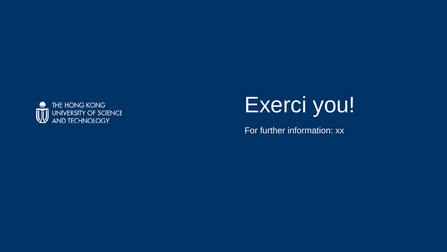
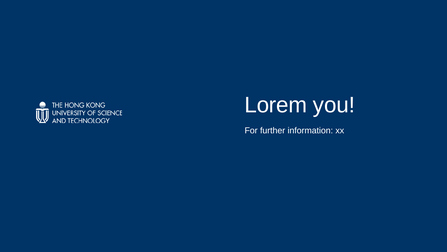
Exerci: Exerci -> Lorem (276, 105)
